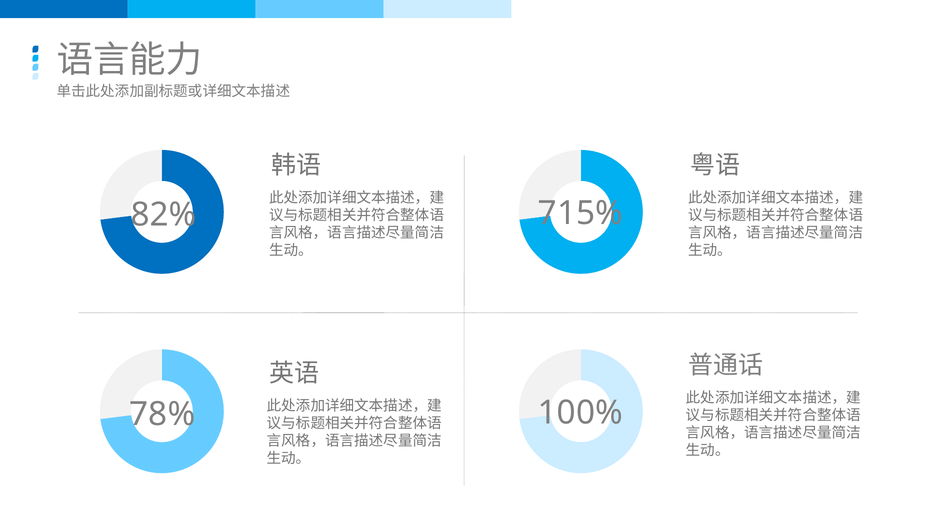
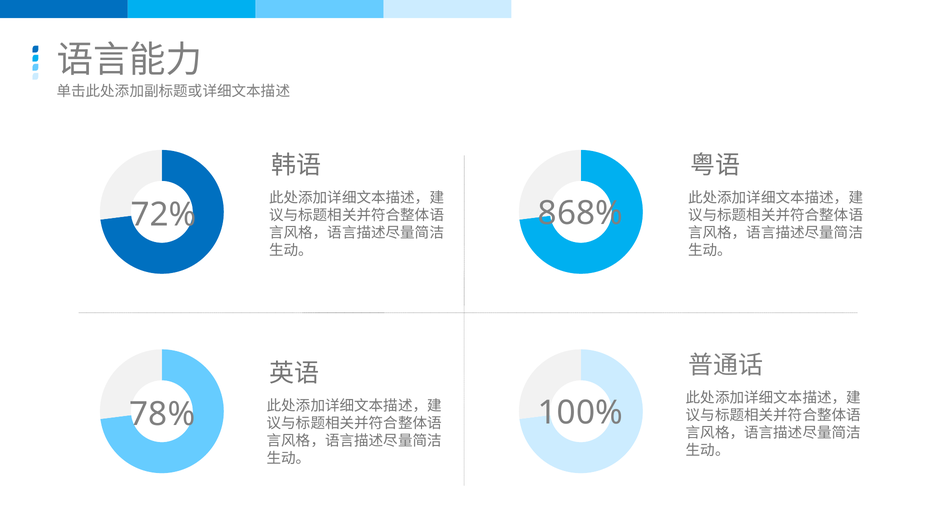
715%: 715% -> 868% (580, 213)
82%: 82% -> 72% (164, 214)
